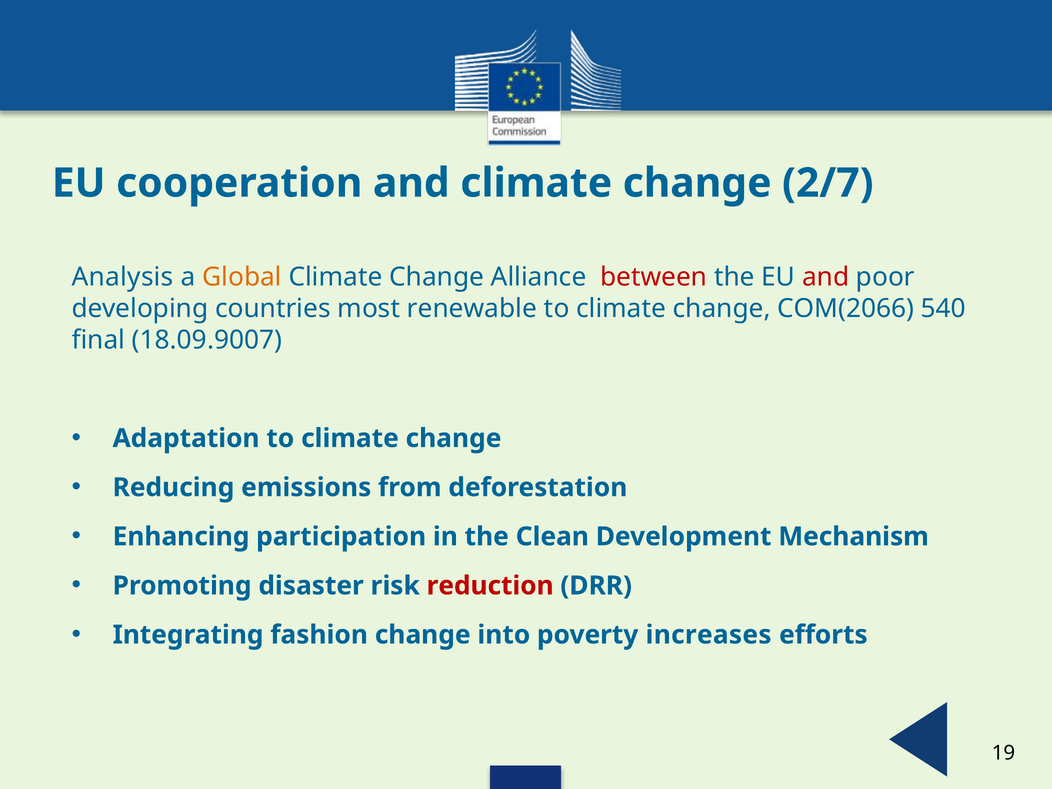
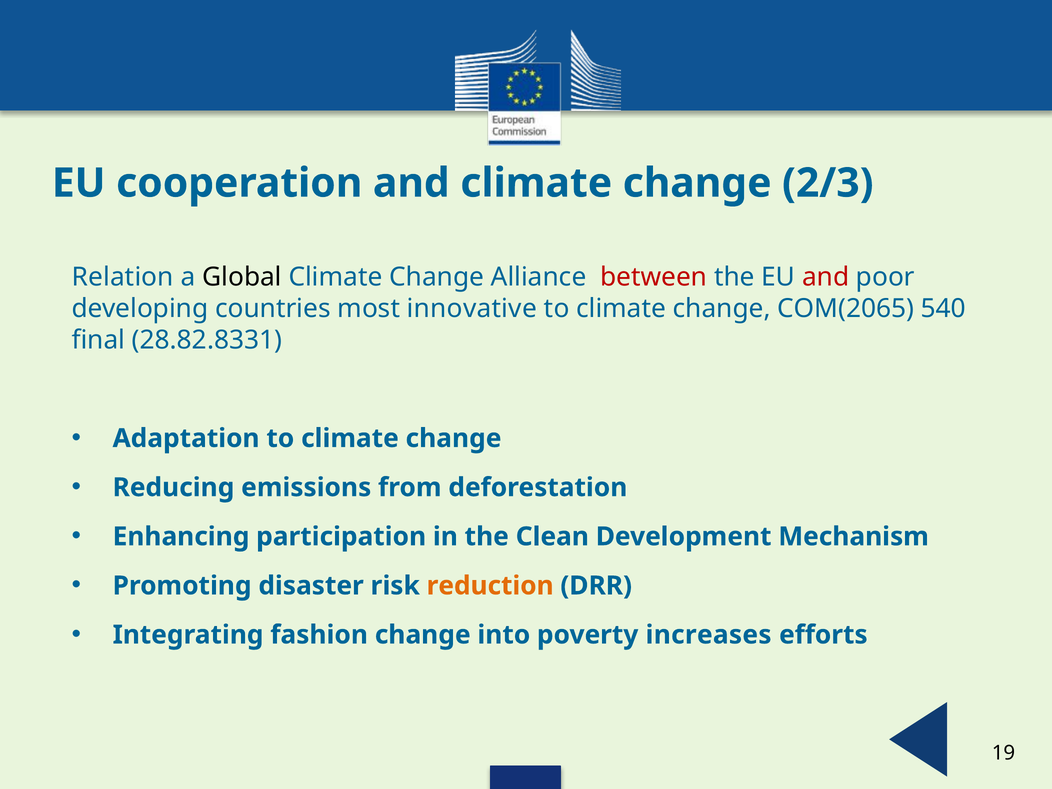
2/7: 2/7 -> 2/3 (828, 183)
Analysis: Analysis -> Relation (123, 277)
Global colour: orange -> black (242, 277)
renewable: renewable -> innovative (472, 309)
COM(2066: COM(2066 -> COM(2065 (846, 309)
18.09.9007: 18.09.9007 -> 28.82.8331 (207, 340)
reduction colour: red -> orange (490, 586)
